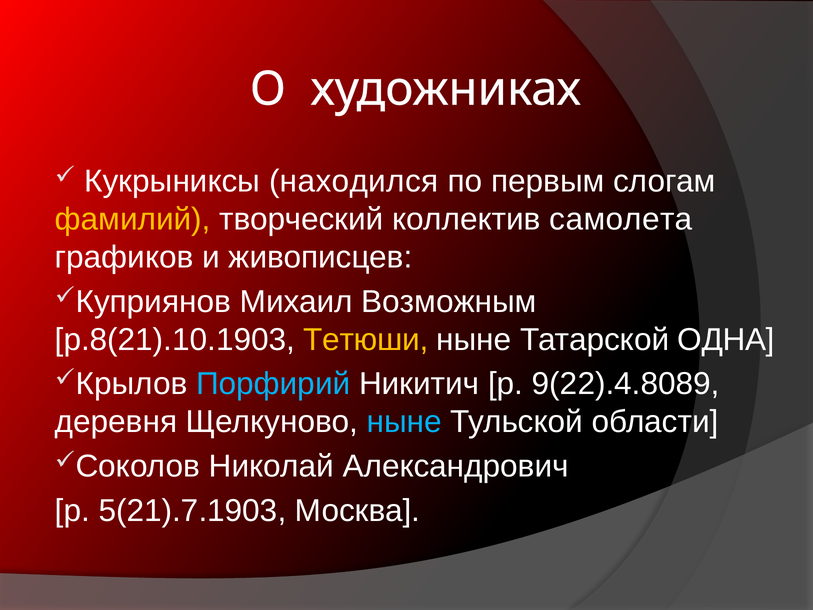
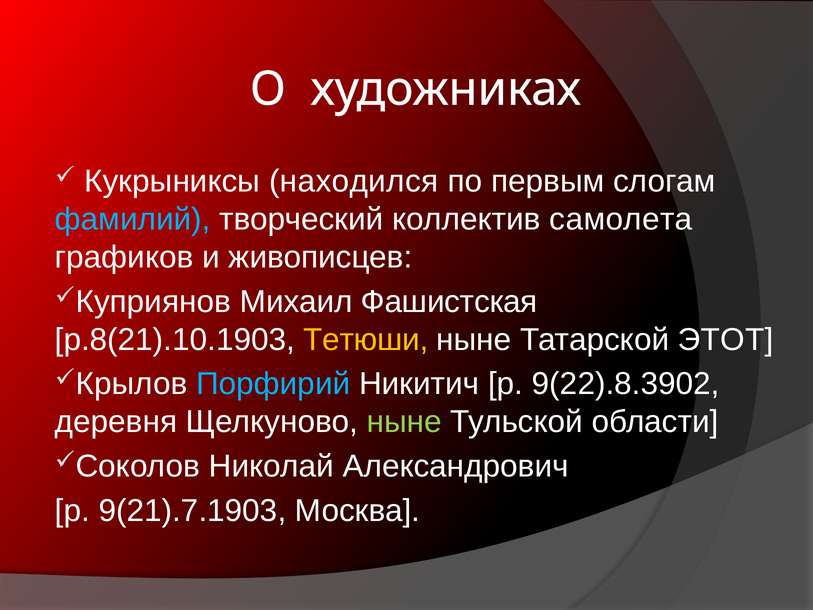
фамилий colour: yellow -> light blue (133, 219)
Возможным: Возможным -> Фашистская (449, 302)
ОДНА: ОДНА -> ЭТОТ (726, 340)
9(22).4.8089: 9(22).4.8089 -> 9(22).8.3902 (626, 384)
ныне colour: light blue -> light green (404, 422)
5(21).7.1903: 5(21).7.1903 -> 9(21).7.1903 (192, 510)
